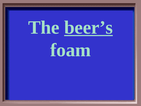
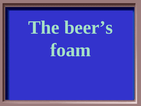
beer’s underline: present -> none (88, 27)
